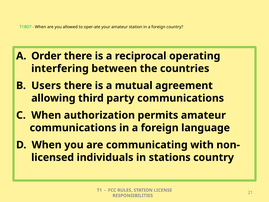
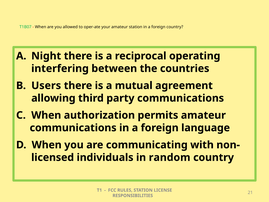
Order: Order -> Night (46, 56)
stations: stations -> random (170, 157)
